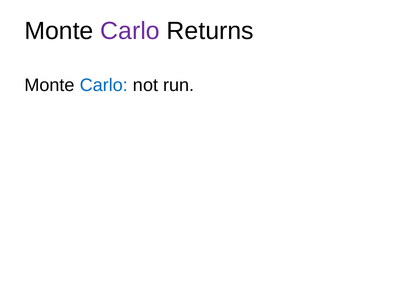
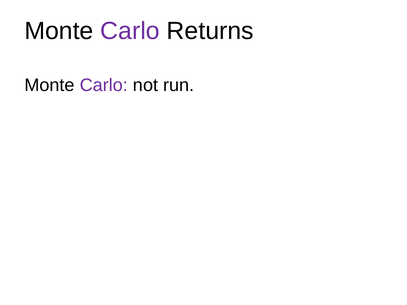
Carlo colour: blue -> purple (104, 85)
